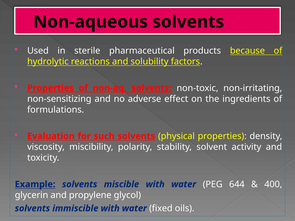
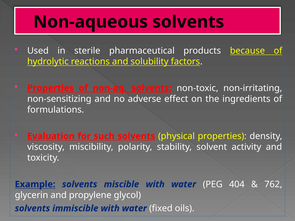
644: 644 -> 404 (237, 184)
400: 400 -> 762 (273, 184)
